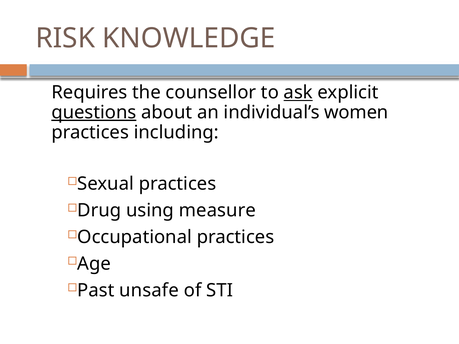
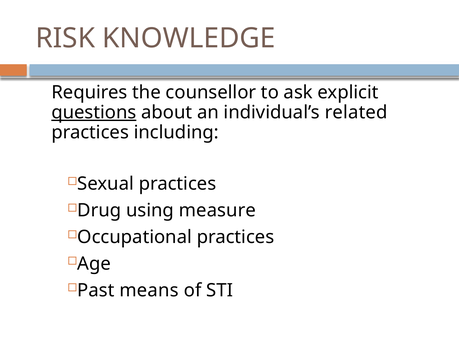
ask underline: present -> none (298, 93)
women: women -> related (356, 112)
unsafe: unsafe -> means (149, 290)
